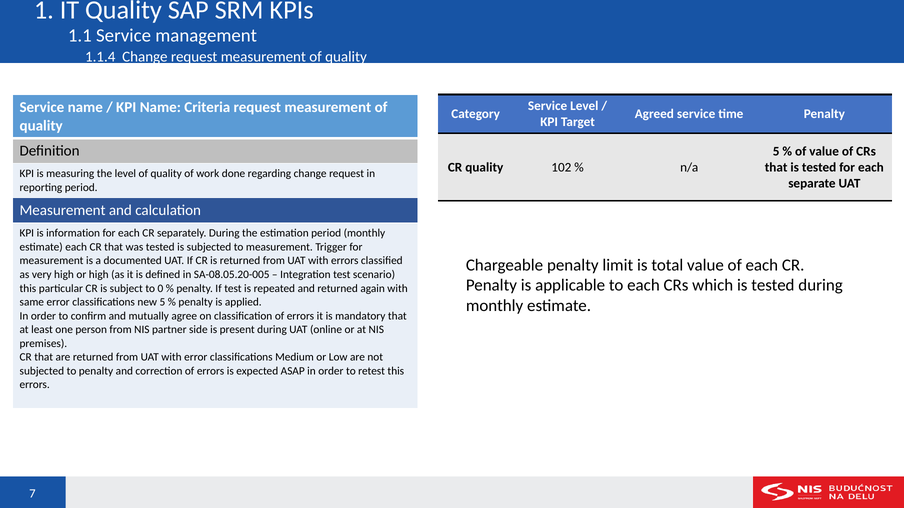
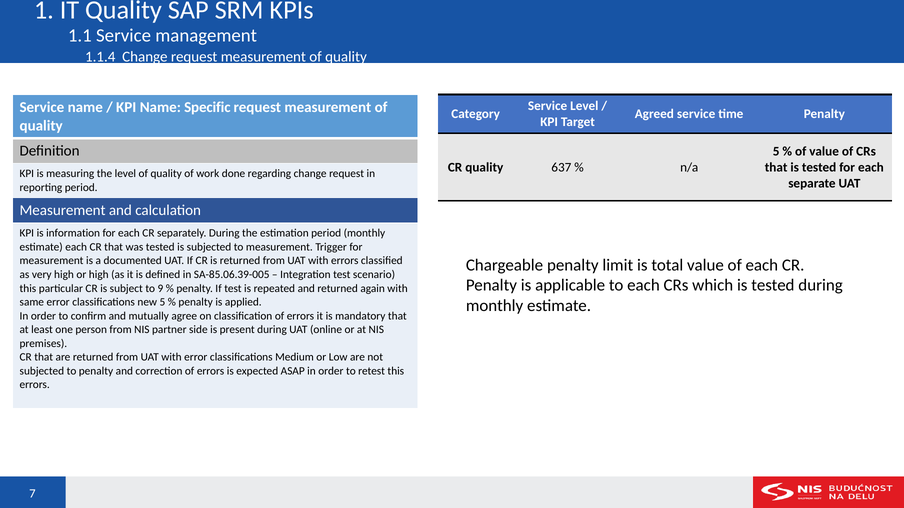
Criteria: Criteria -> Specific (207, 107)
102: 102 -> 637 (561, 167)
SA-08.05.20-005: SA-08.05.20-005 -> SA-85.06.39-005 (232, 275)
0: 0 -> 9 (160, 289)
